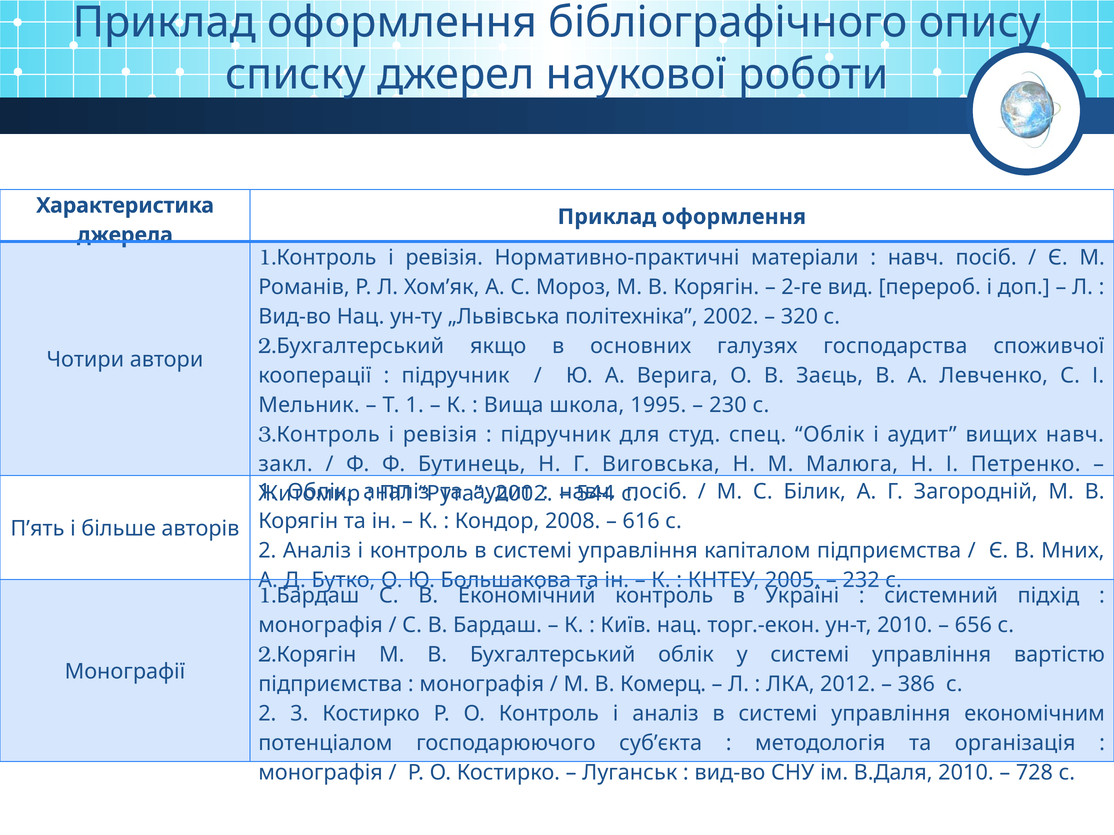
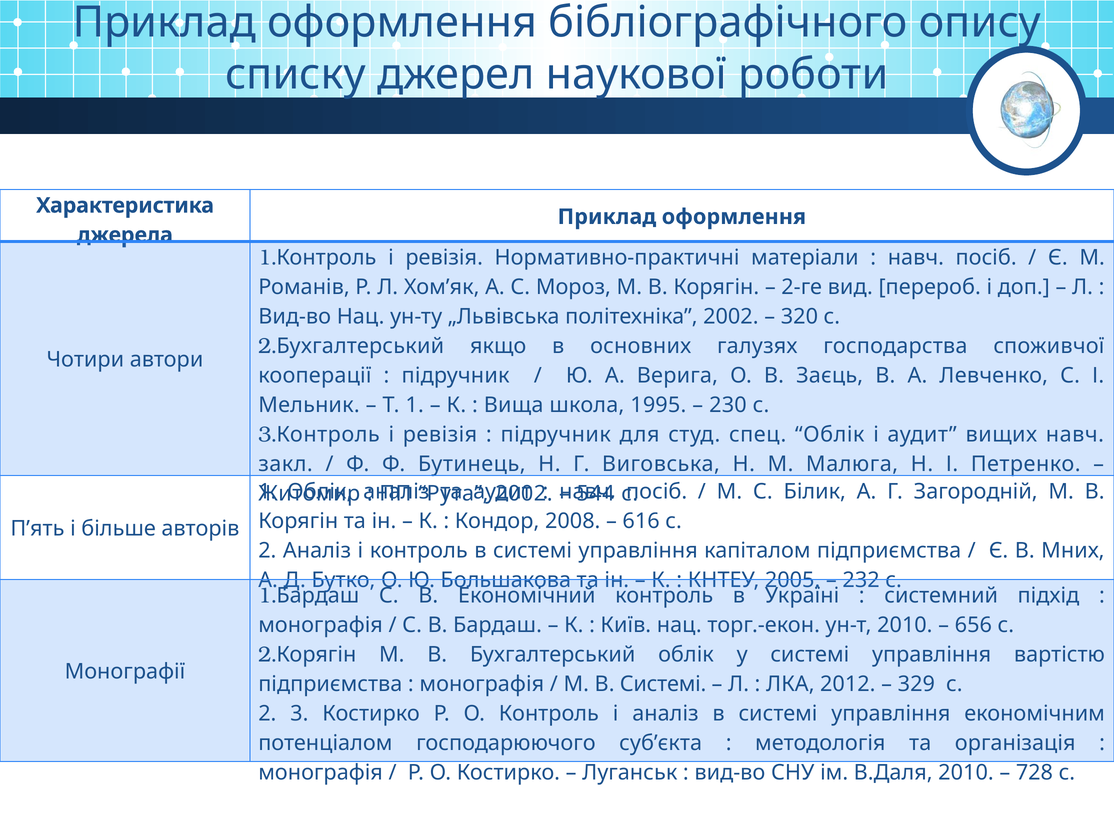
М В Комерц: Комерц -> Системі (663, 684)
386: 386 -> 329 (916, 684)
